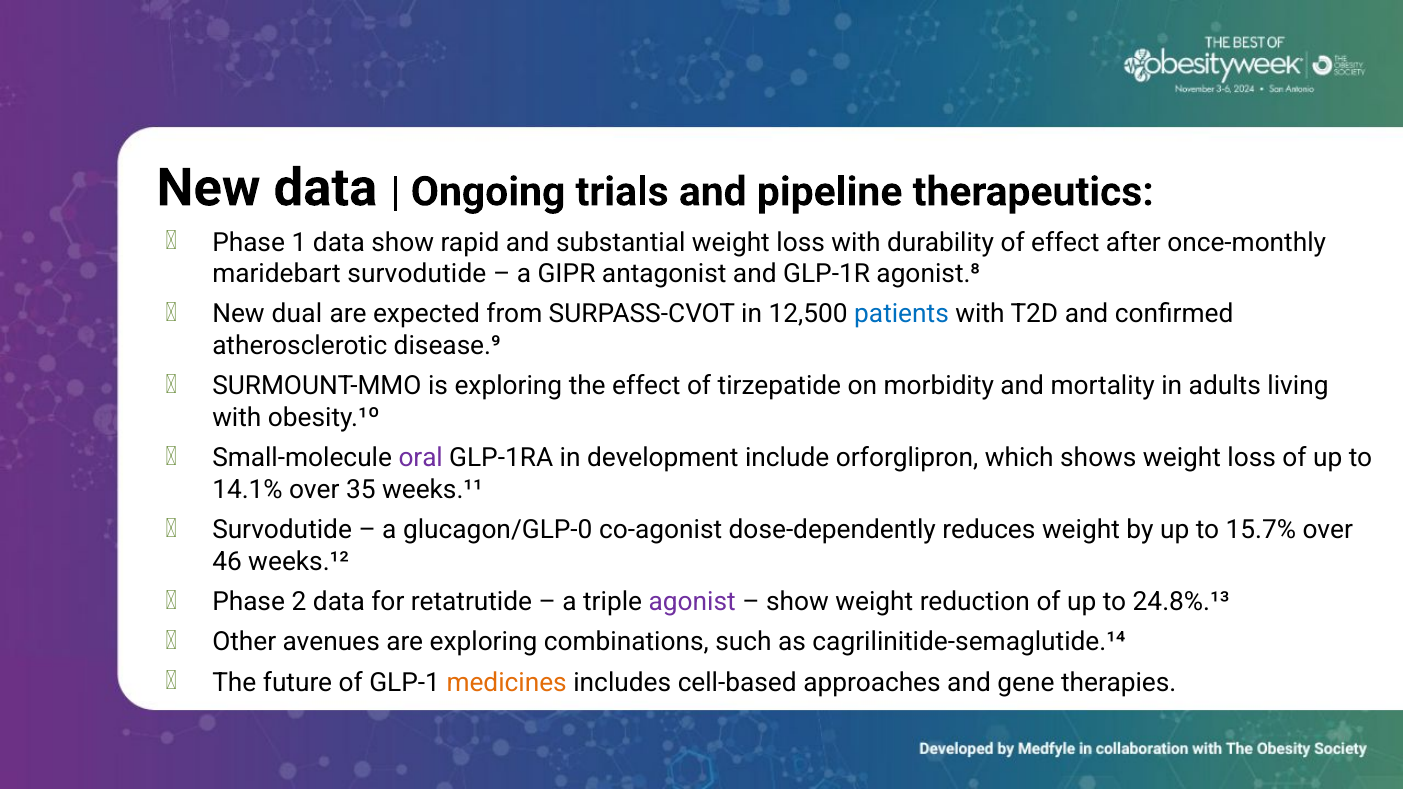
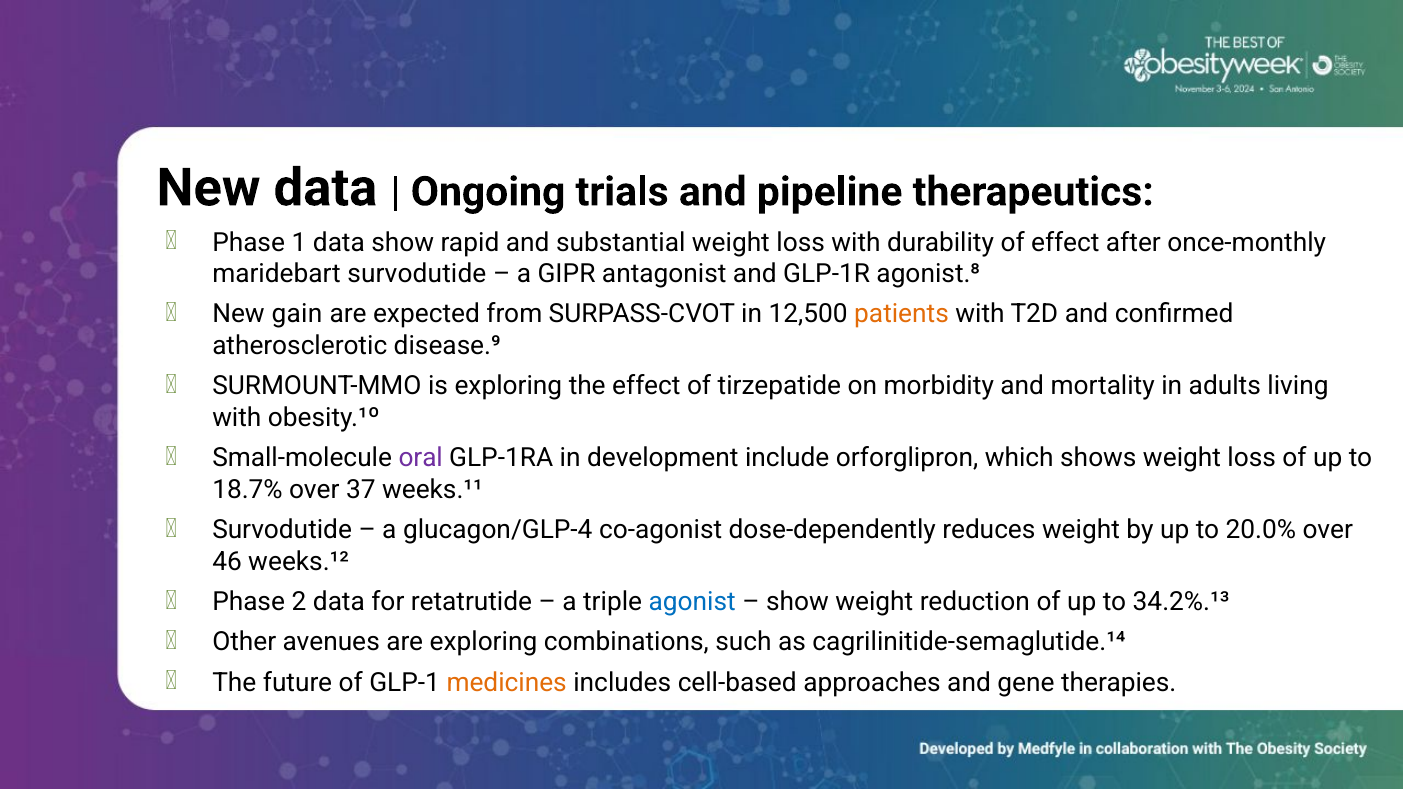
dual: dual -> gain (297, 314)
patients colour: blue -> orange (902, 314)
14.1%: 14.1% -> 18.7% (248, 490)
35: 35 -> 37 (361, 490)
glucagon/GLP-0: glucagon/GLP-0 -> glucagon/GLP-4 (498, 530)
15.7%: 15.7% -> 20.0% (1261, 530)
agonist colour: purple -> blue (692, 602)
24.8%.¹³: 24.8%.¹³ -> 34.2%.¹³ (1181, 602)
